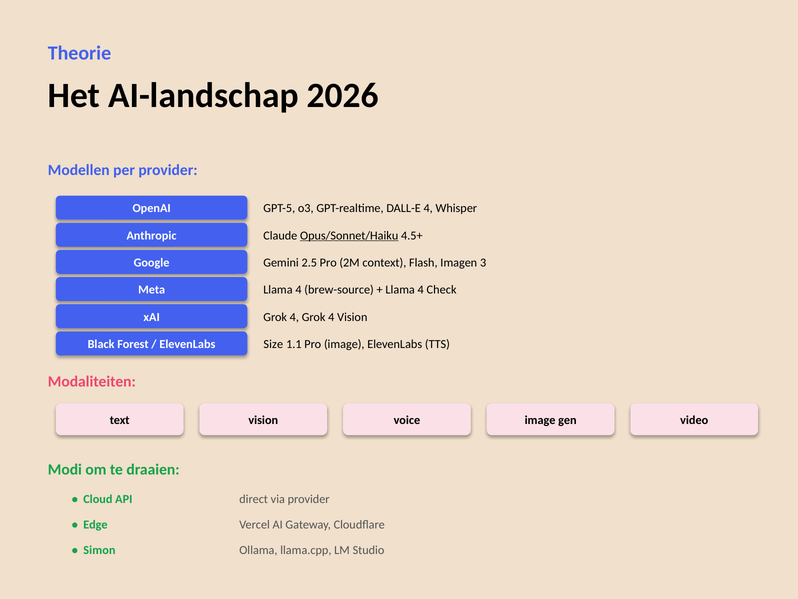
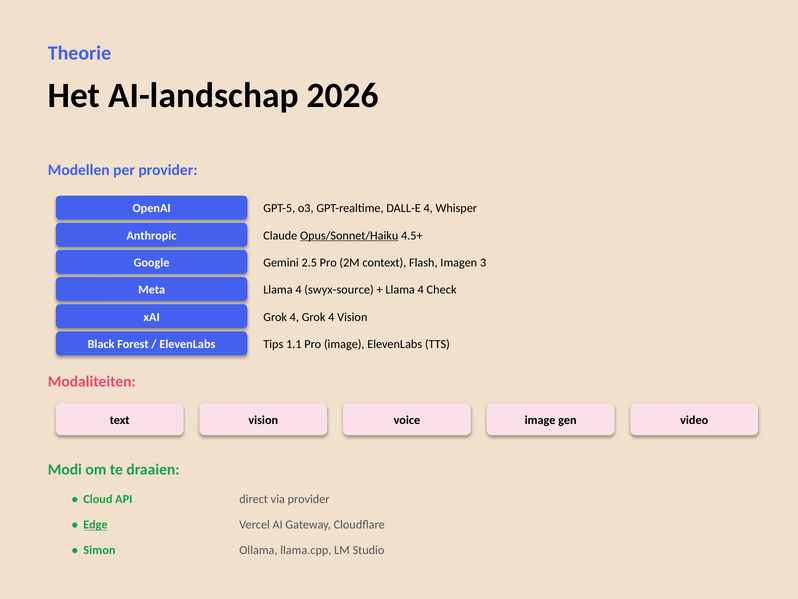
brew-source: brew-source -> swyx-source (339, 290)
Size: Size -> Tips (273, 344)
Edge underline: none -> present (95, 524)
